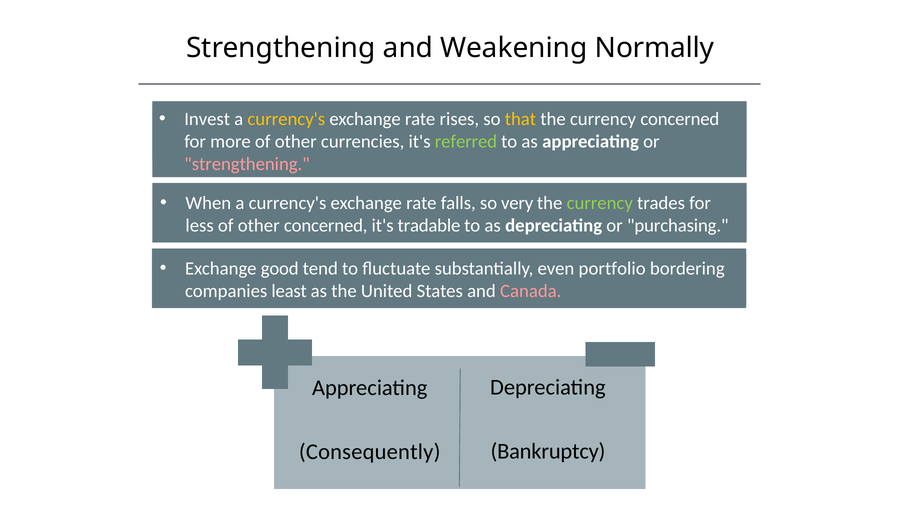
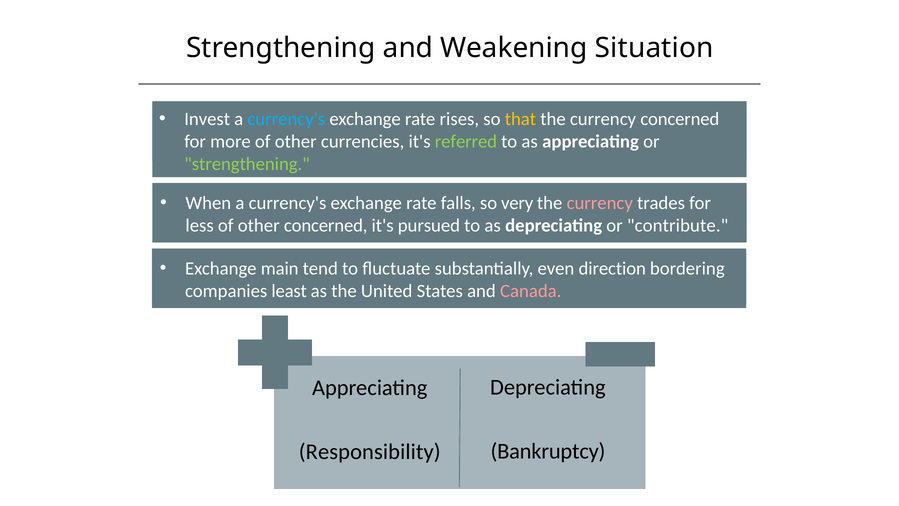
Normally: Normally -> Situation (654, 48)
currency's colour: yellow -> light blue (286, 119)
strengthening colour: pink -> light green (247, 164)
currency colour: light green -> pink (600, 203)
tradable: tradable -> pursued (429, 226)
purchasing: purchasing -> contribute (678, 226)
good: good -> main (280, 269)
portfolio: portfolio -> direction (612, 269)
Consequently: Consequently -> Responsibility (370, 452)
